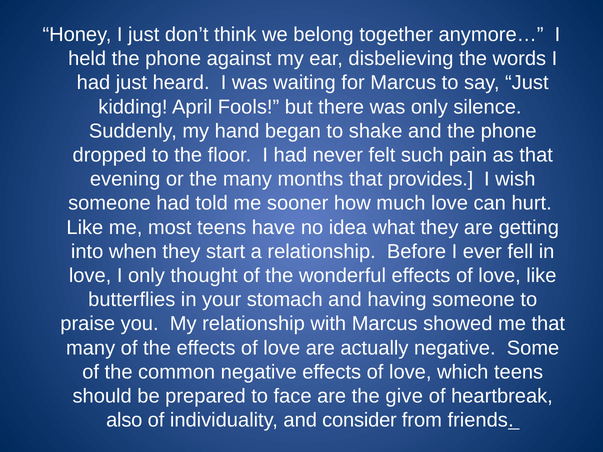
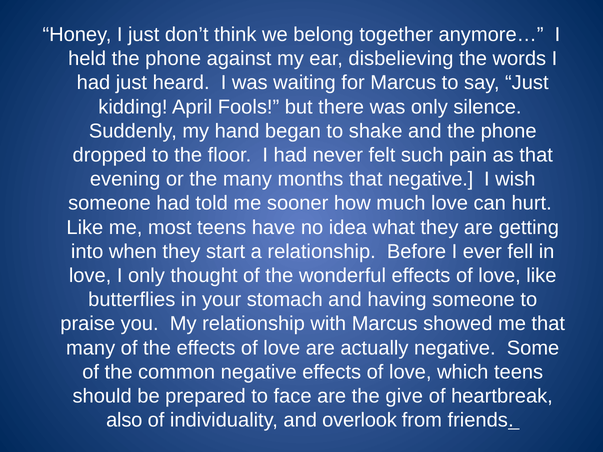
that provides: provides -> negative (431, 179)
consider: consider -> overlook (360, 421)
